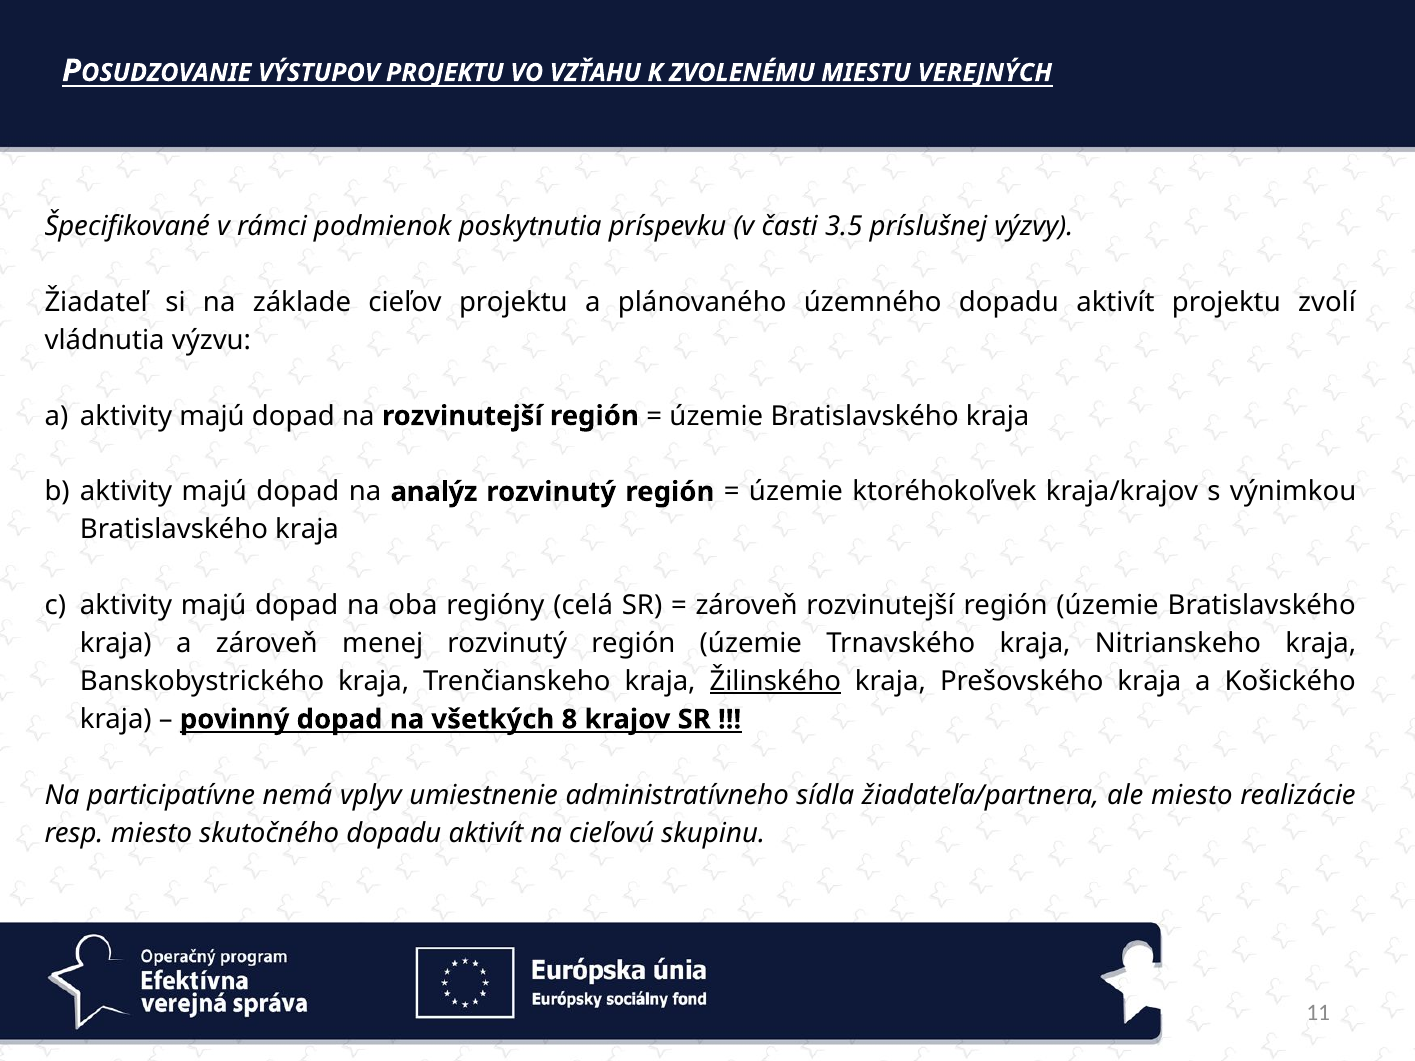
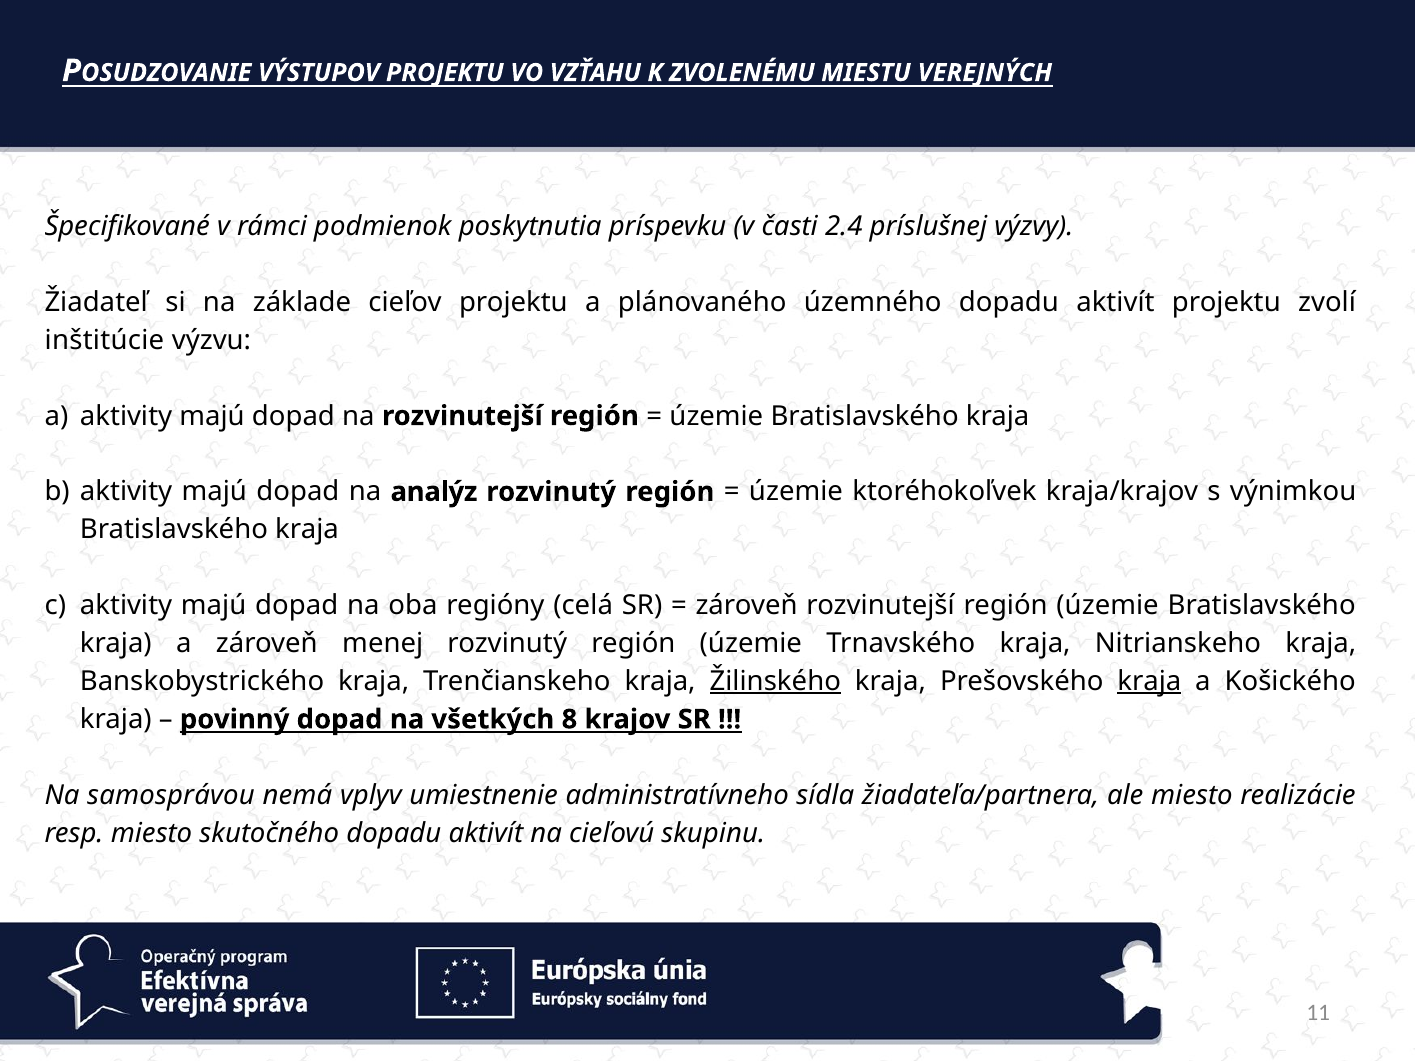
3.5: 3.5 -> 2.4 (844, 226)
vládnutia: vládnutia -> inštitúcie (104, 340)
kraja underline: none -> present (1149, 682)
participatívne: participatívne -> samosprávou (171, 795)
